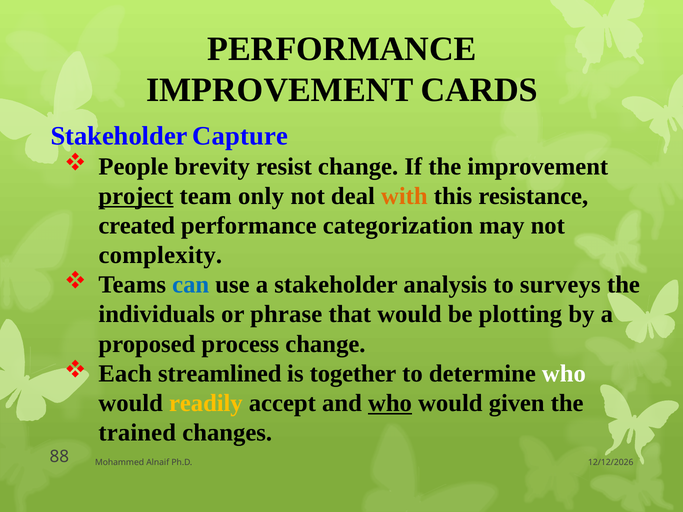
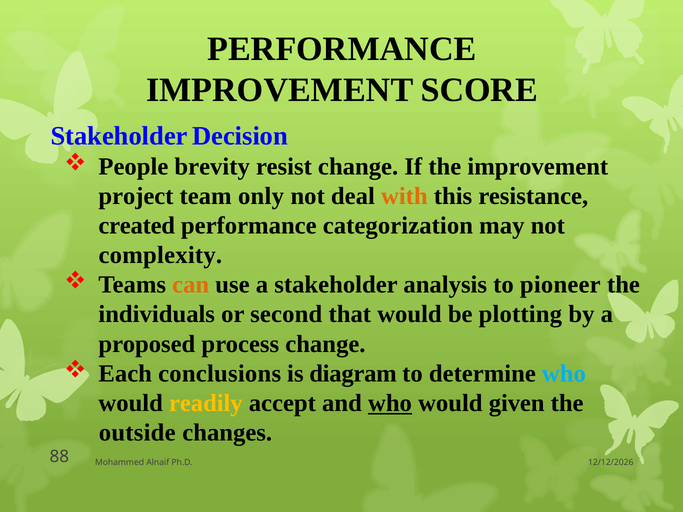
CARDS: CARDS -> SCORE (479, 90)
Capture: Capture -> Decision (240, 136)
project underline: present -> none (136, 196)
can colour: blue -> orange (191, 285)
surveys: surveys -> pioneer (560, 285)
phrase: phrase -> second (286, 315)
streamlined: streamlined -> conclusions (220, 374)
together: together -> diagram (353, 374)
who colour: white -> light blue (564, 374)
trained: trained -> outside (137, 433)
